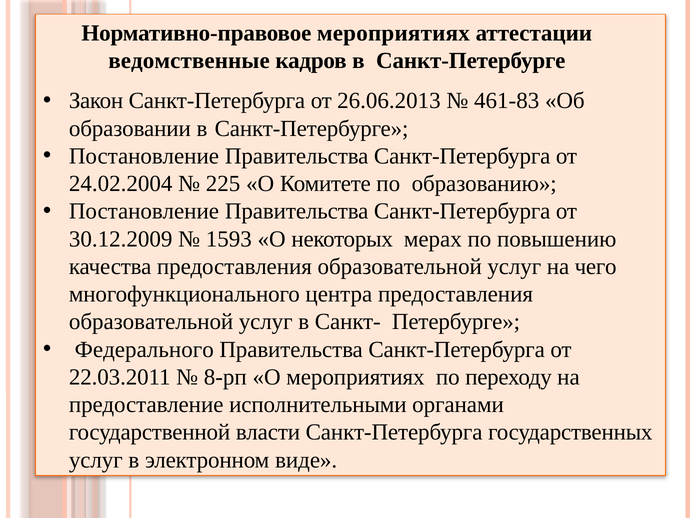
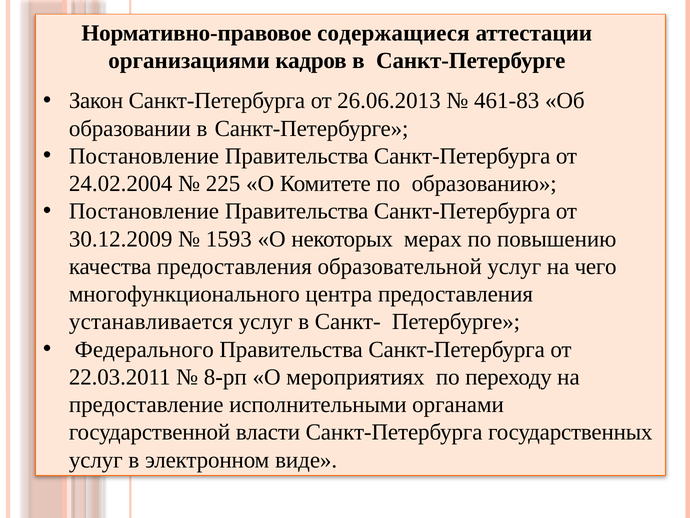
Нормативно-правовое мероприятиях: мероприятиях -> содержащиеся (393, 33)
ведомственные: ведомственные -> организациями (189, 61)
образовательной: образовательной -> устанавливается (151, 322)
